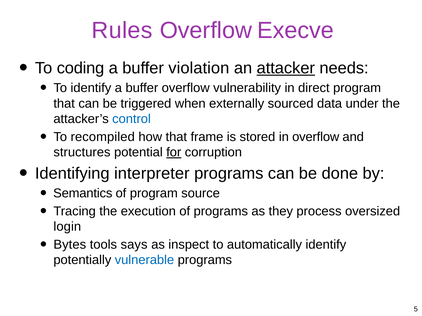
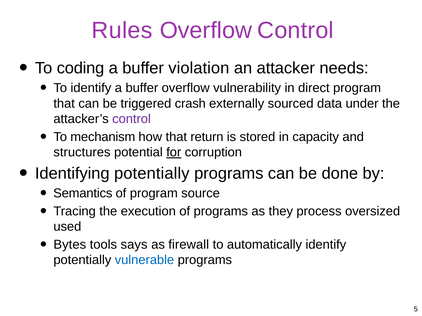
Overflow Execve: Execve -> Control (296, 30)
attacker underline: present -> none (286, 68)
when: when -> crash (190, 104)
control colour: blue -> purple (132, 119)
recompiled: recompiled -> mechanism (103, 137)
frame: frame -> return (207, 137)
in overflow: overflow -> capacity (316, 137)
Identifying interpreter: interpreter -> potentially (152, 174)
login: login -> used (67, 227)
inspect: inspect -> firewall (189, 245)
